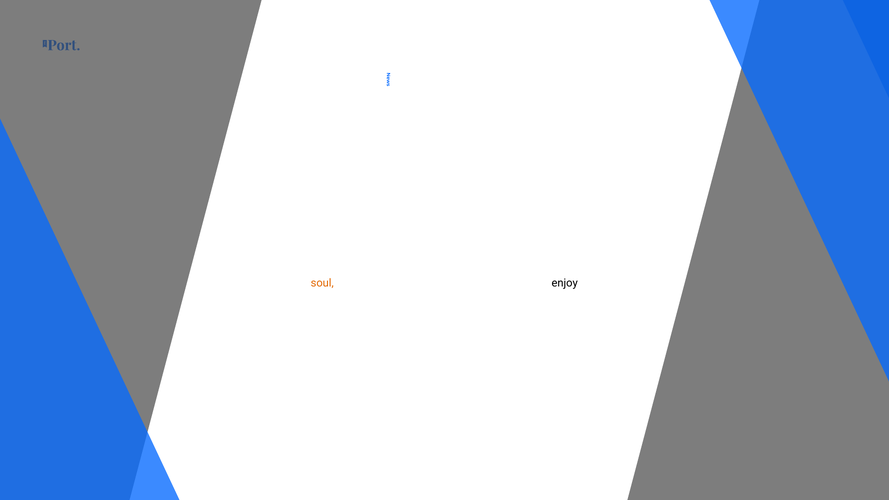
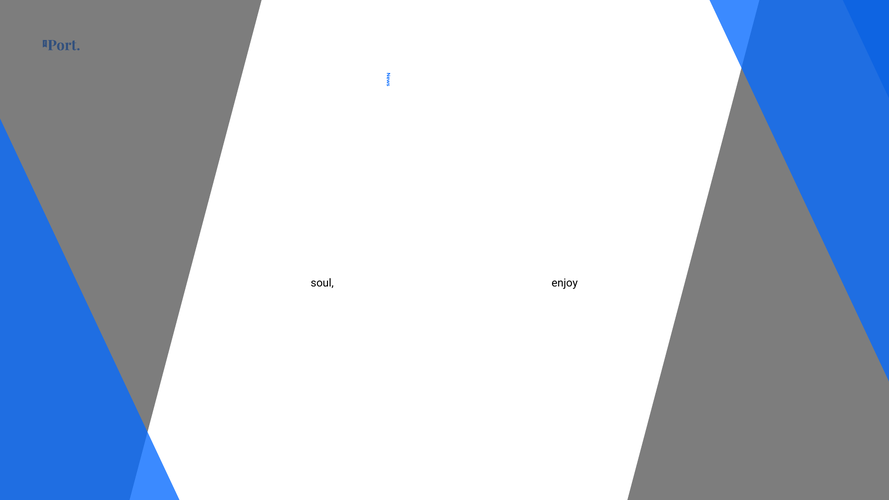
soul colour: orange -> black (322, 283)
